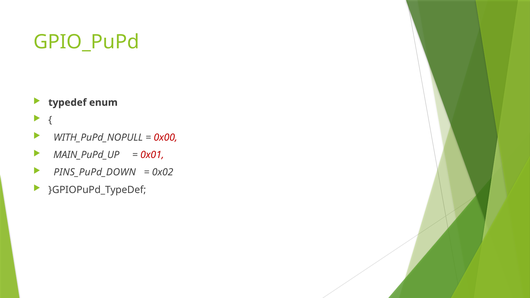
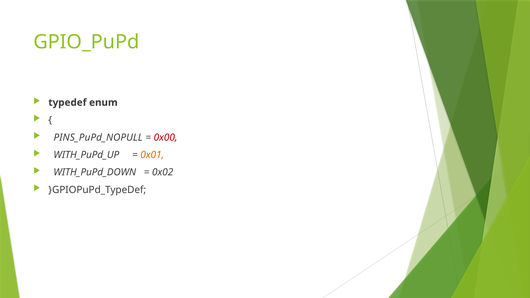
WITH_PuPd_NOPULL: WITH_PuPd_NOPULL -> PINS_PuPd_NOPULL (98, 137)
MAIN_PuPd_UP: MAIN_PuPd_UP -> WITH_PuPd_UP (86, 155)
0x01 colour: red -> orange (152, 155)
PINS_PuPd_DOWN: PINS_PuPd_DOWN -> WITH_PuPd_DOWN (95, 172)
